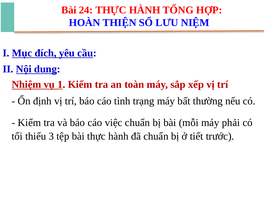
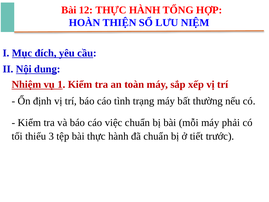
24: 24 -> 12 (86, 10)
